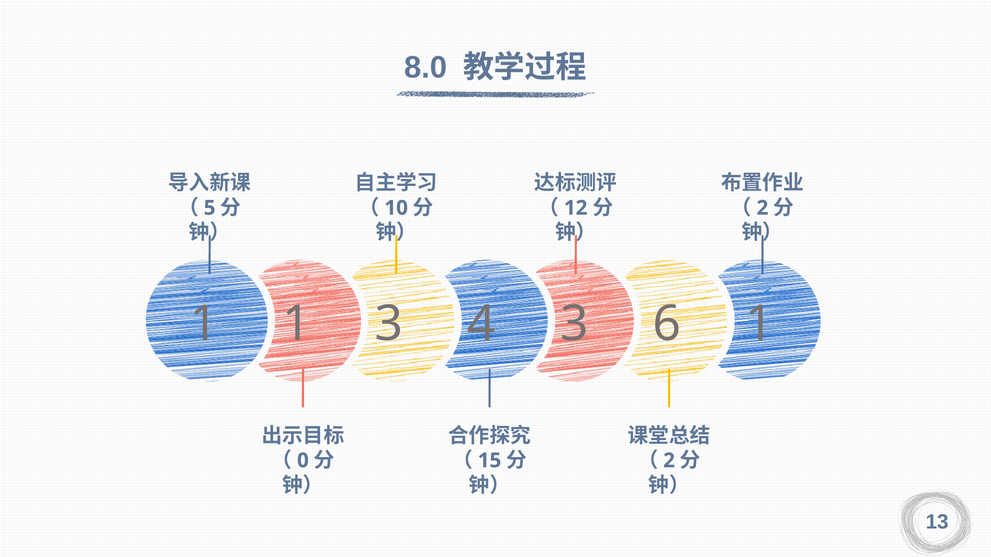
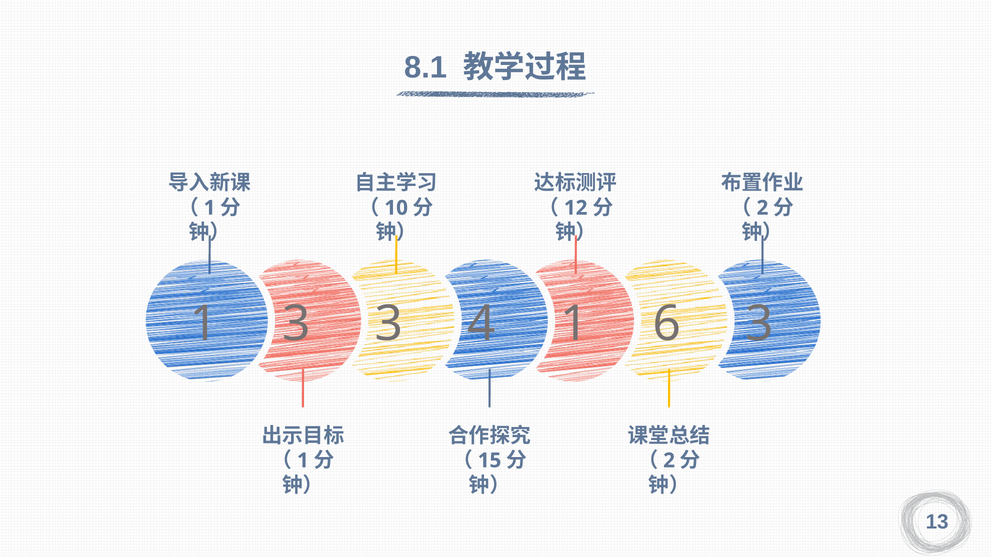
8.0: 8.0 -> 8.1 (426, 68)
5: 5 -> 1 (210, 208)
1 1: 1 -> 3 (296, 324)
4 3: 3 -> 1 (574, 324)
6 1: 1 -> 3 (759, 324)
0: 0 -> 1 (303, 461)
